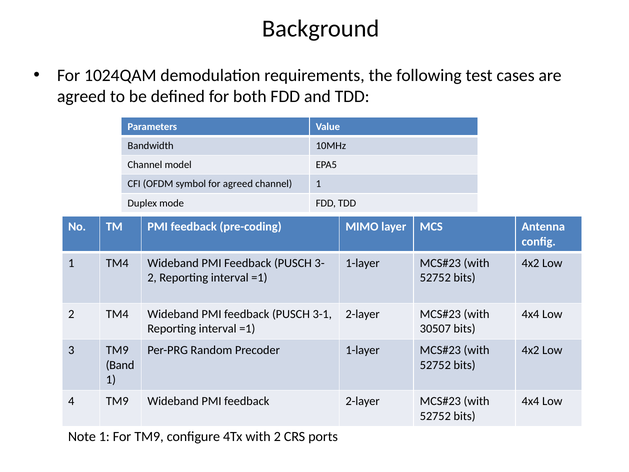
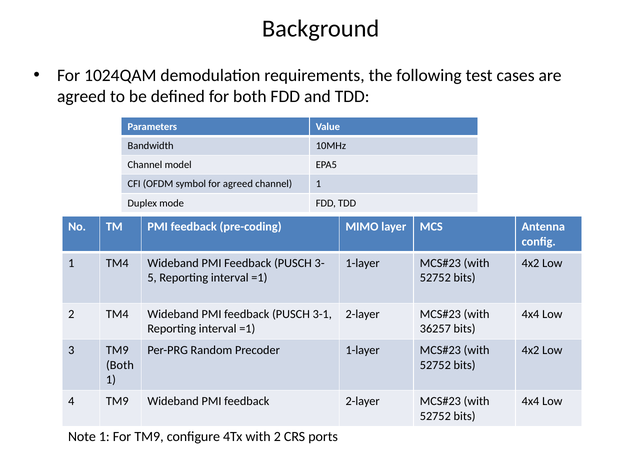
2: 2 -> 5 (152, 278)
30507: 30507 -> 36257 (435, 329)
Band: Band -> Both (120, 365)
